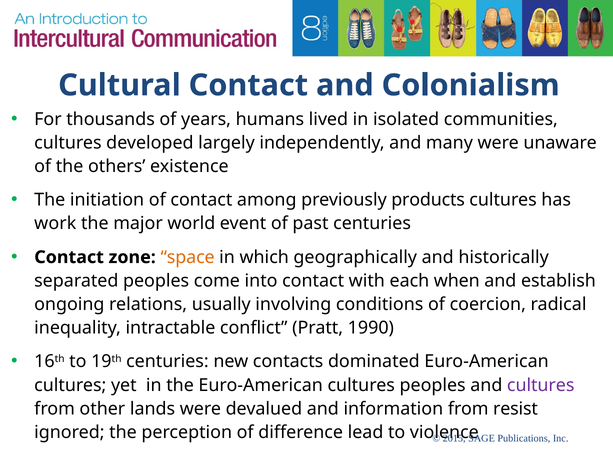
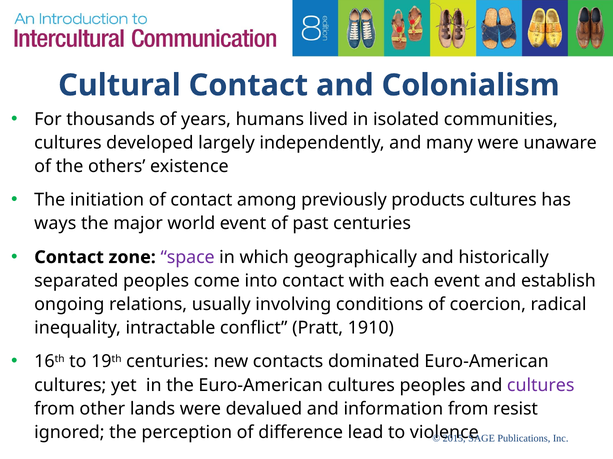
work: work -> ways (55, 224)
space colour: orange -> purple (188, 258)
each when: when -> event (457, 281)
1990: 1990 -> 1910 (371, 328)
